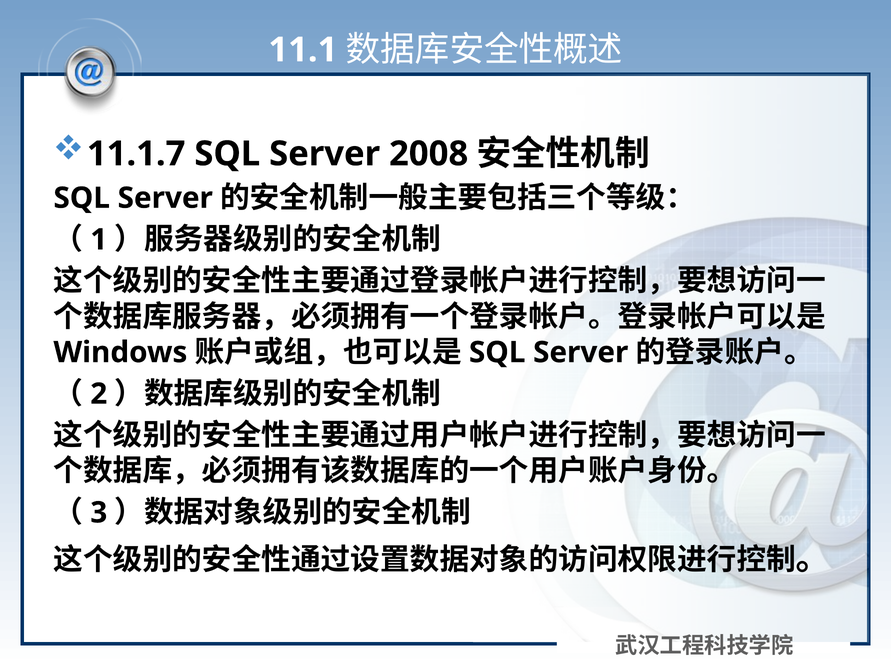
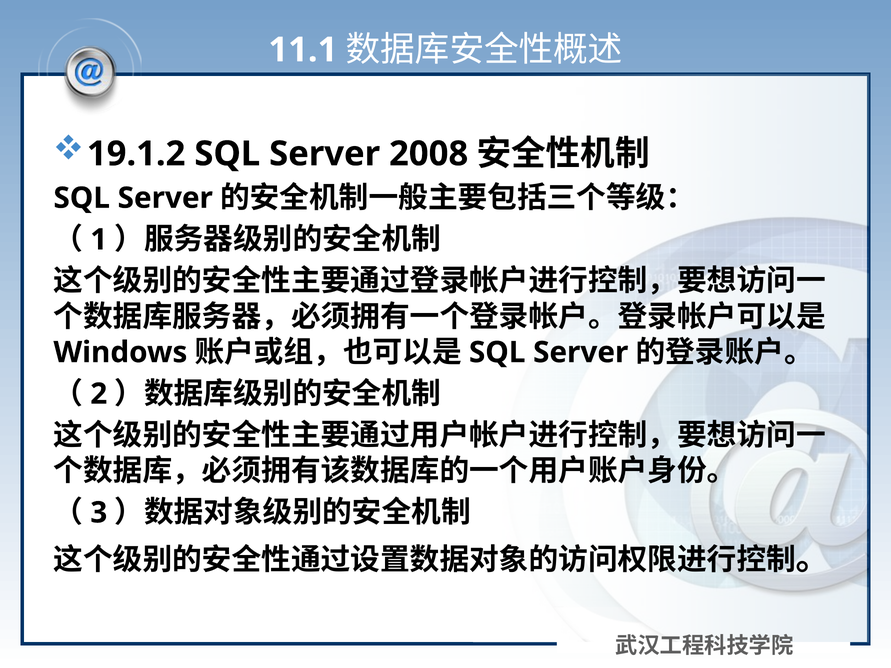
11.1.7: 11.1.7 -> 19.1.2 (136, 154)
